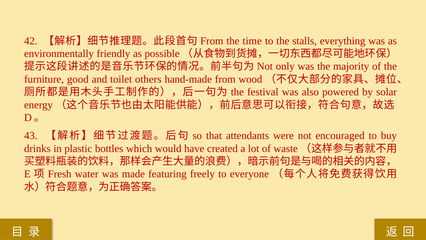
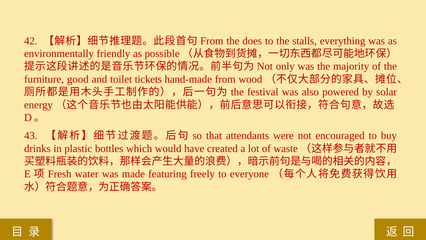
time: time -> does (252, 41)
others: others -> tickets (148, 79)
